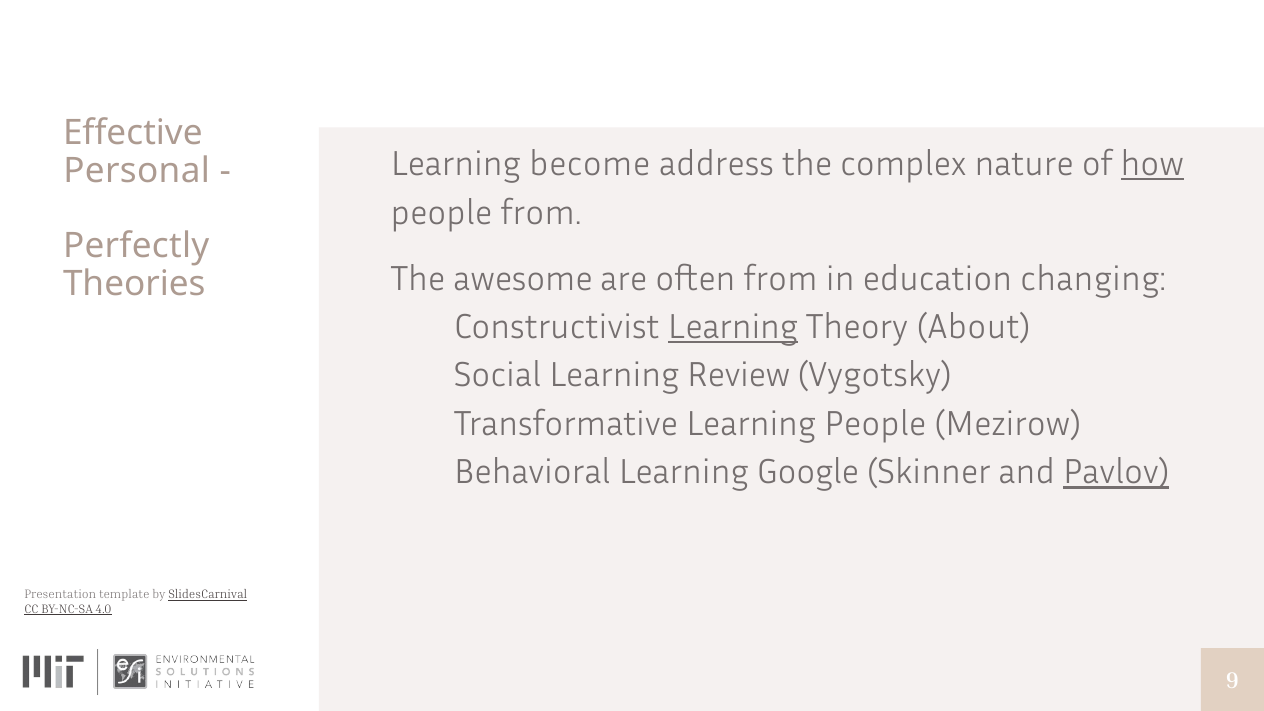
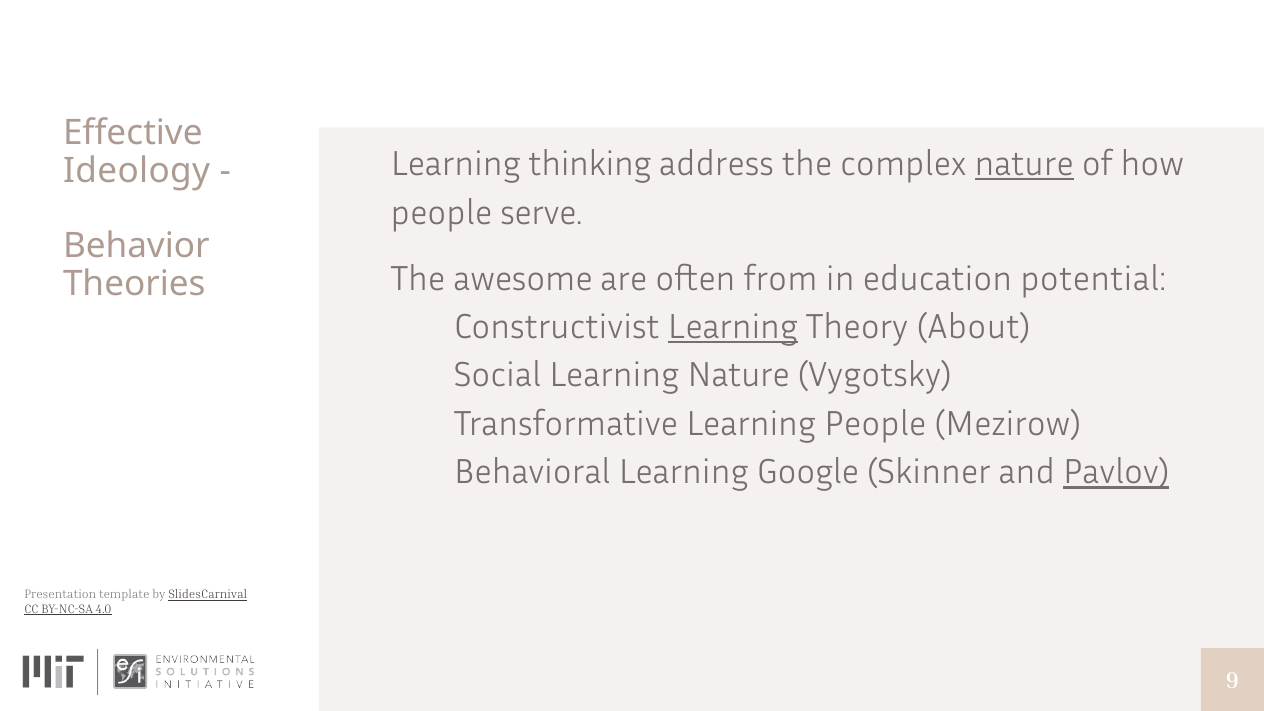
become: become -> thinking (590, 164)
nature underline: none -> present (1024, 164)
how underline: present -> none (1152, 164)
Personal: Personal -> Ideology (137, 171)
people from: from -> serve (541, 212)
Perfectly: Perfectly -> Behavior (136, 246)
changing: changing -> potential (1093, 278)
Learning Review: Review -> Nature (739, 375)
